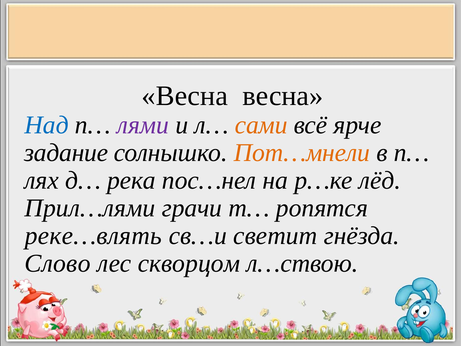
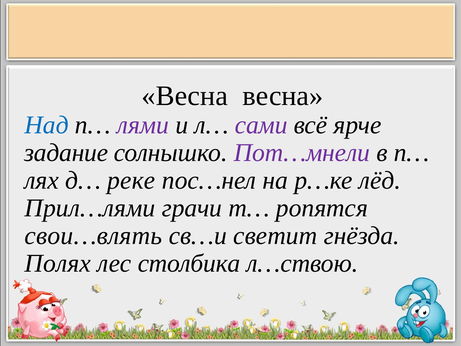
сами colour: orange -> purple (261, 125)
Пот…мнели colour: orange -> purple (302, 153)
река: река -> реке (131, 180)
реке…влять: реке…влять -> свои…влять (93, 236)
Слово: Слово -> Полях (58, 263)
скворцом: скворцом -> столбика (189, 263)
